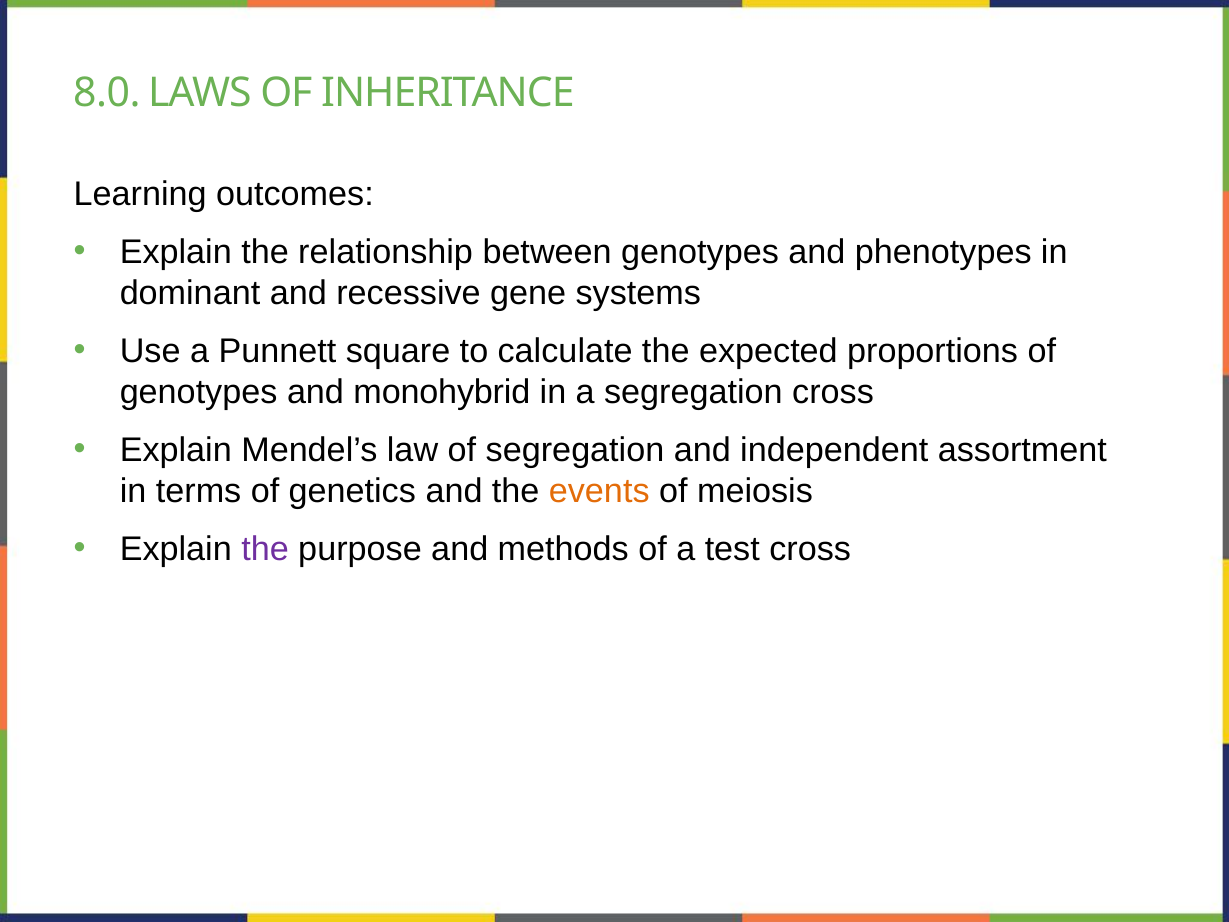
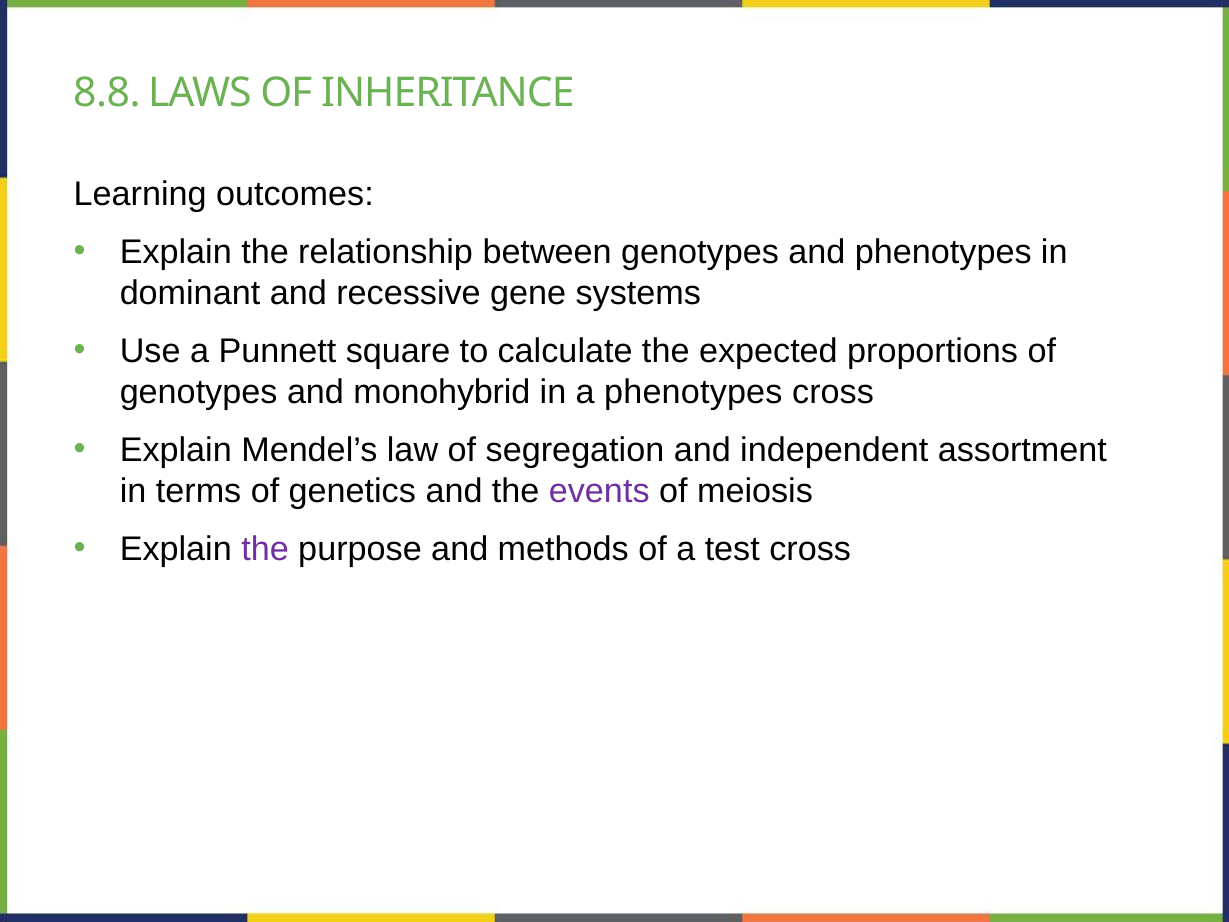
8.0: 8.0 -> 8.8 (107, 93)
a segregation: segregation -> phenotypes (693, 392)
events colour: orange -> purple (599, 491)
